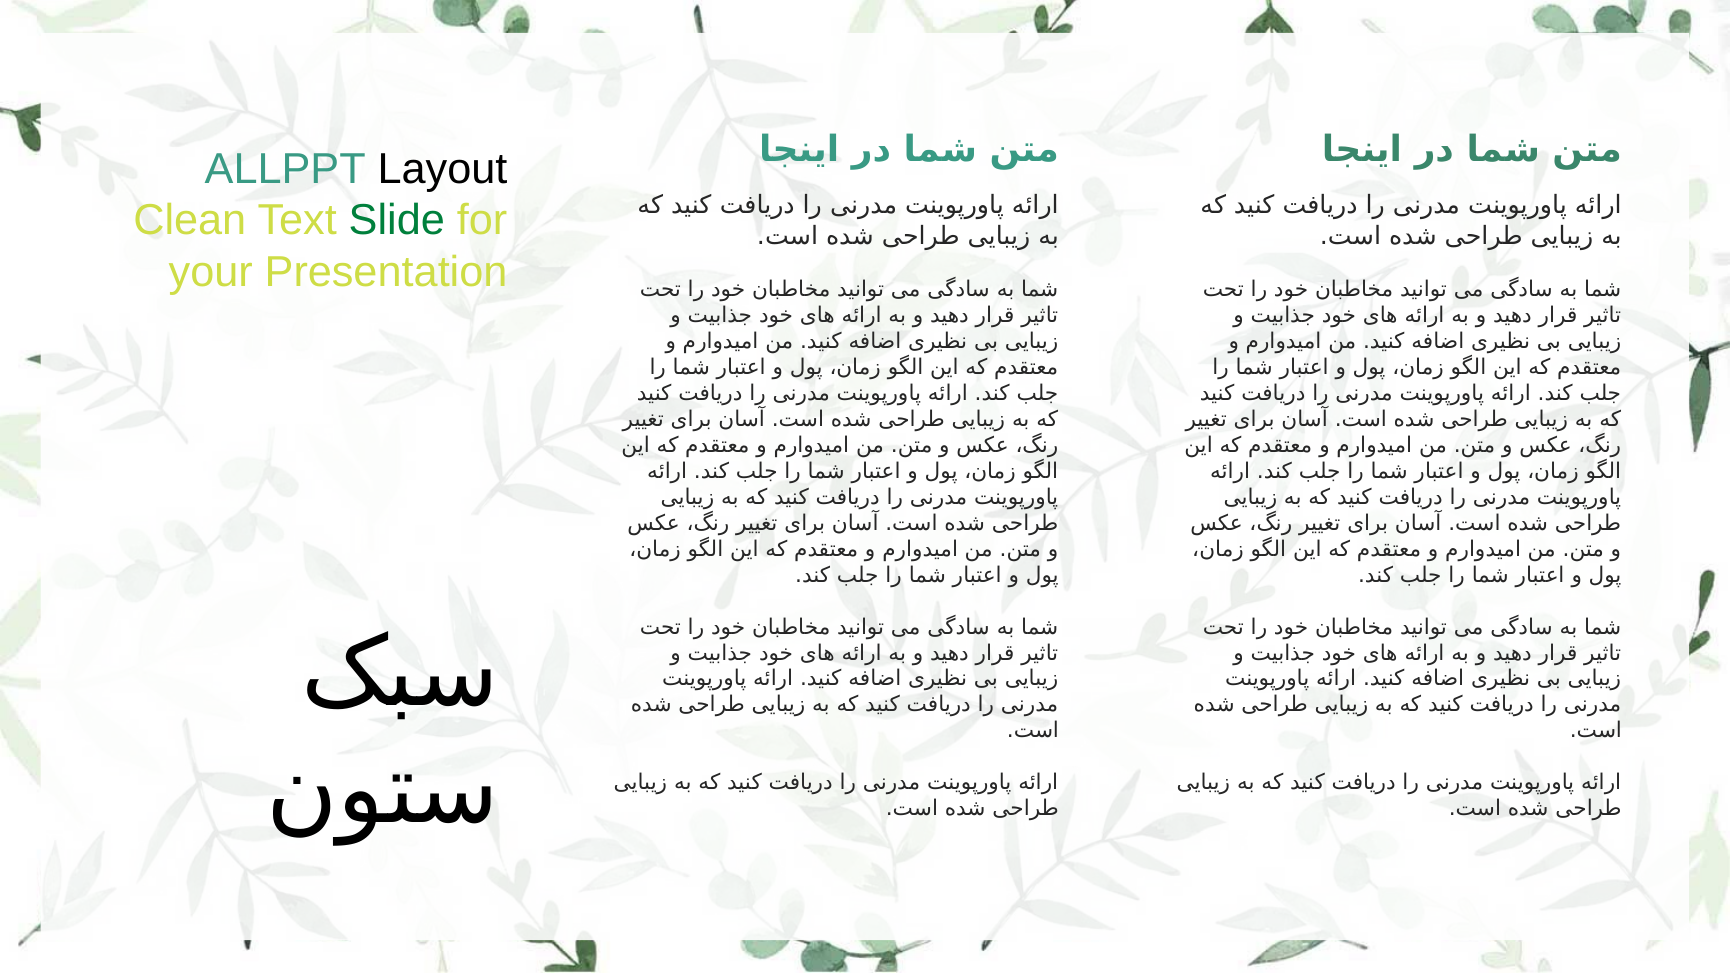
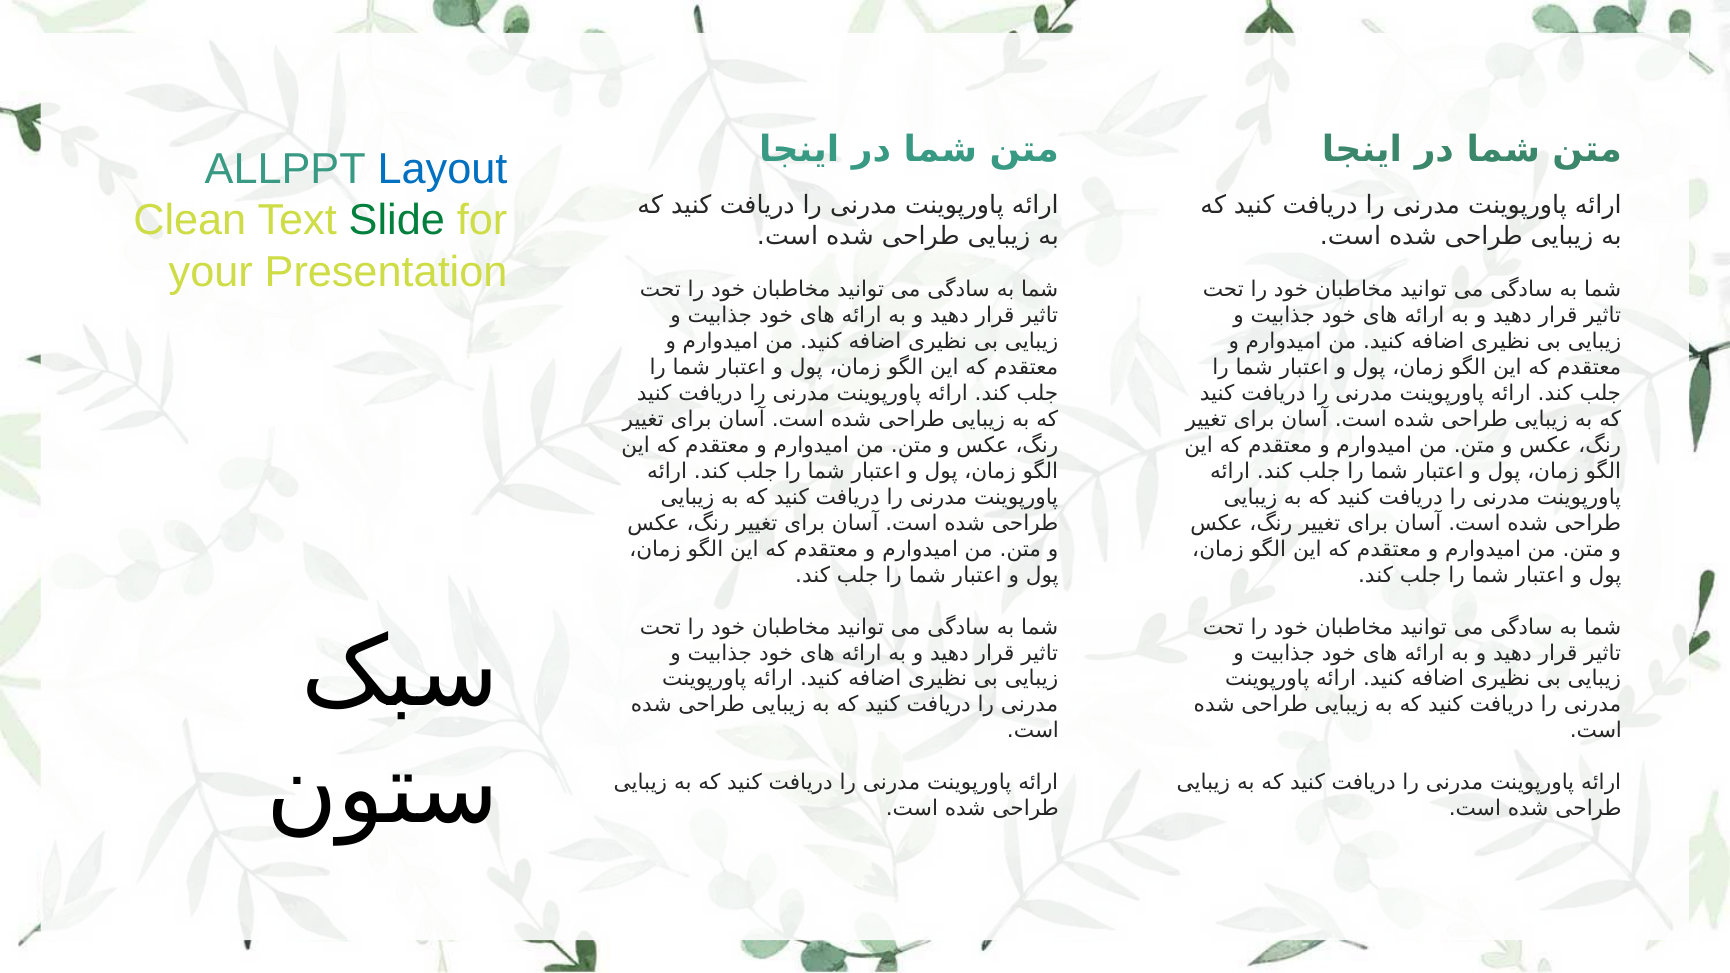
Layout colour: black -> blue (442, 169)
